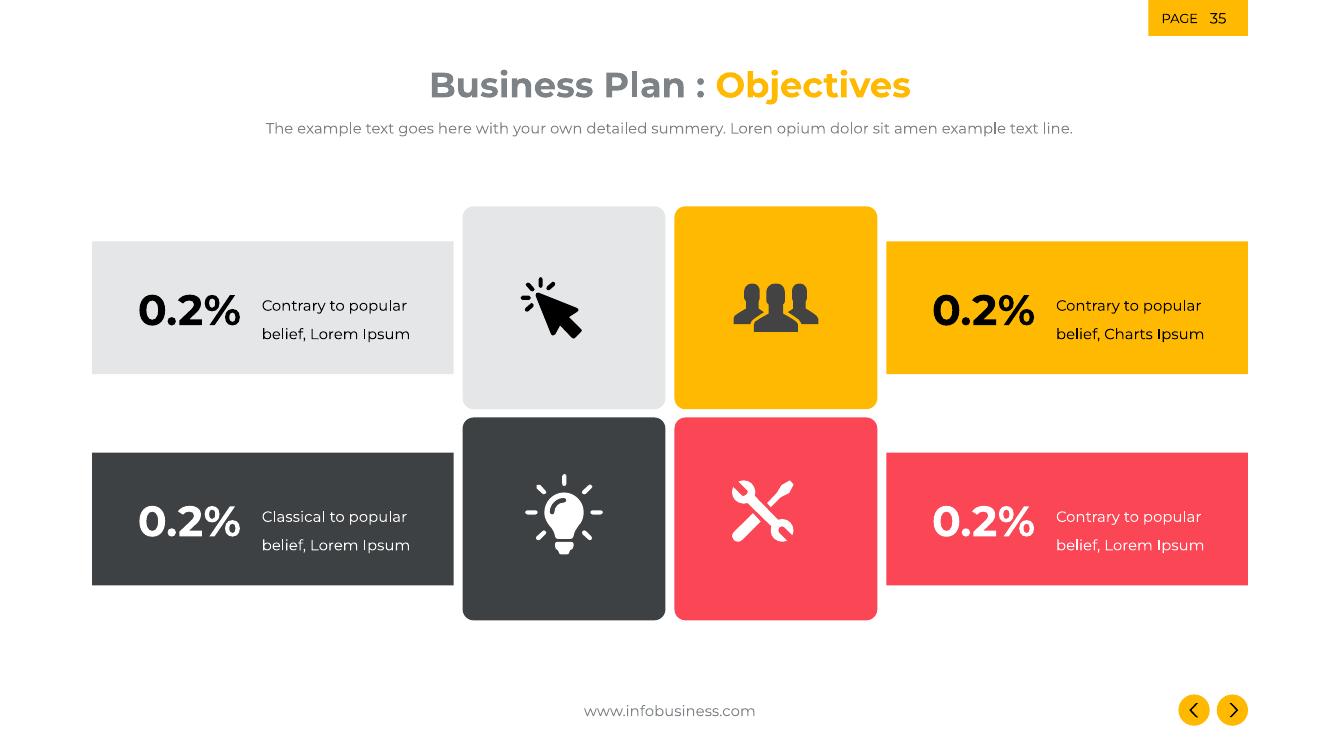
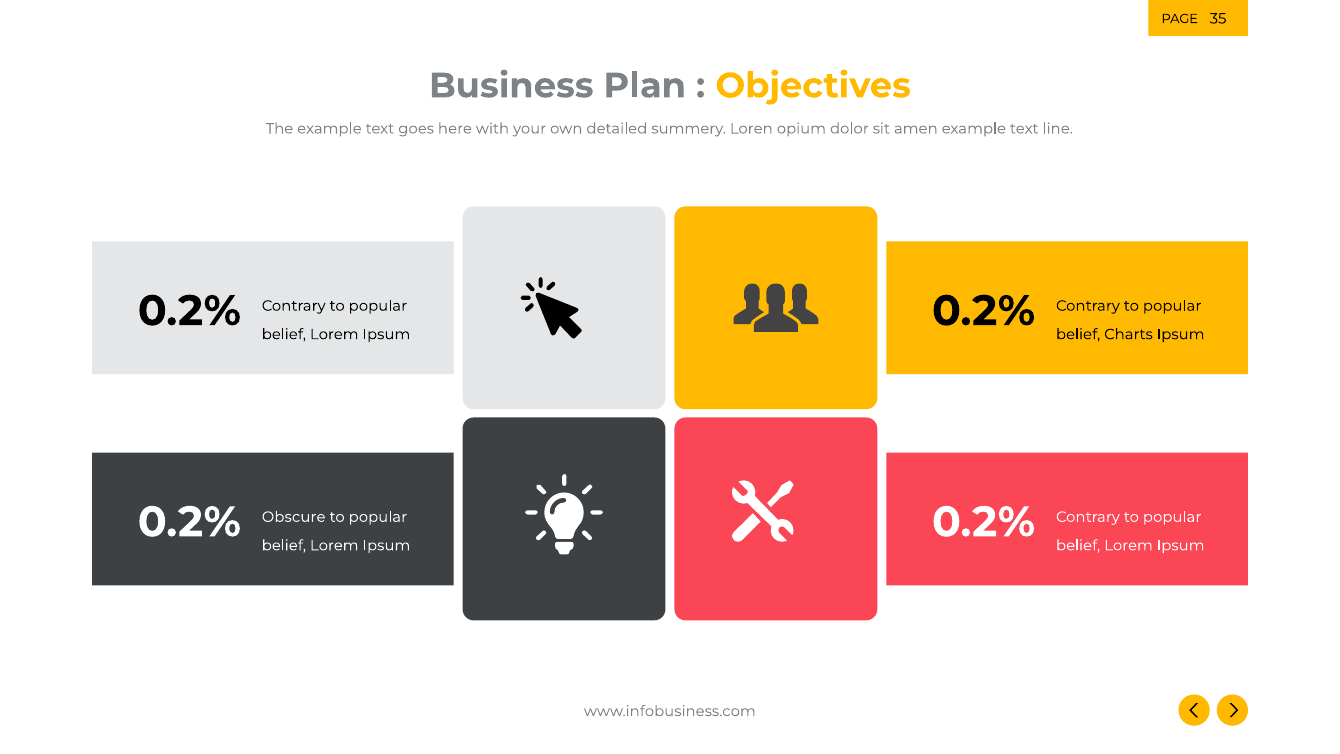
Classical: Classical -> Obscure (294, 517)
